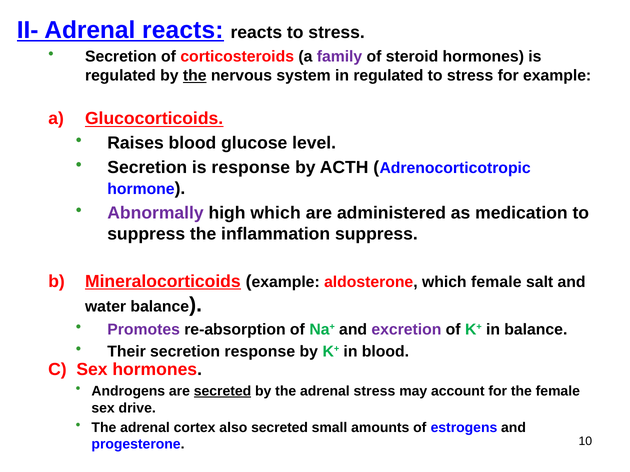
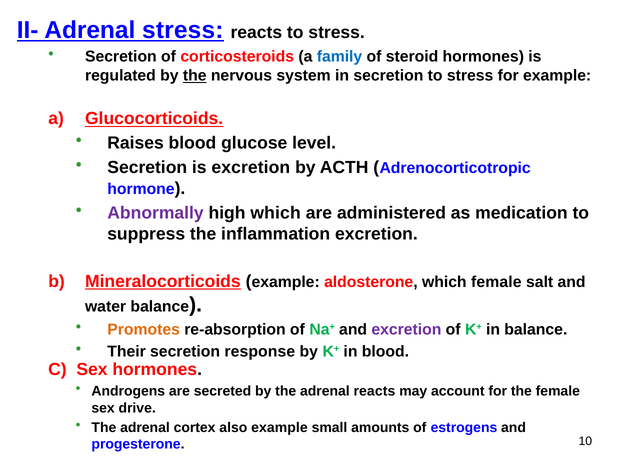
Adrenal reacts: reacts -> stress (183, 30)
family colour: purple -> blue (340, 57)
in regulated: regulated -> secretion (388, 76)
is response: response -> excretion (251, 168)
inflammation suppress: suppress -> excretion (376, 234)
Promotes colour: purple -> orange (144, 330)
secreted underline: present -> none (223, 392)
adrenal stress: stress -> reacts (374, 392)
also secreted: secreted -> example (279, 428)
